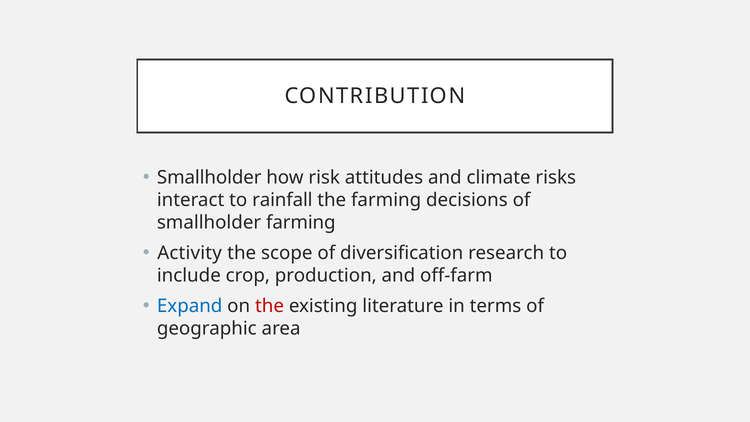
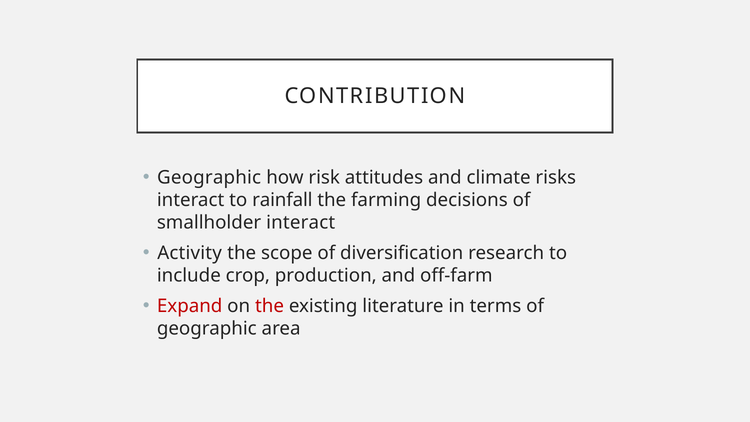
Smallholder: Smallholder -> Geographic (209, 178)
smallholder farming: farming -> interact (301, 223)
Expand colour: blue -> red (190, 306)
